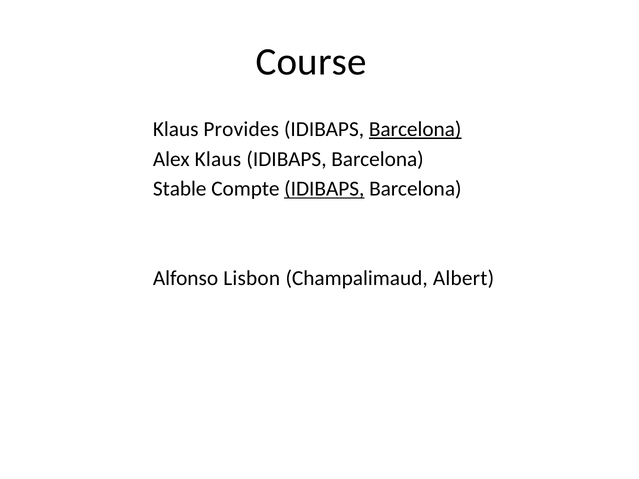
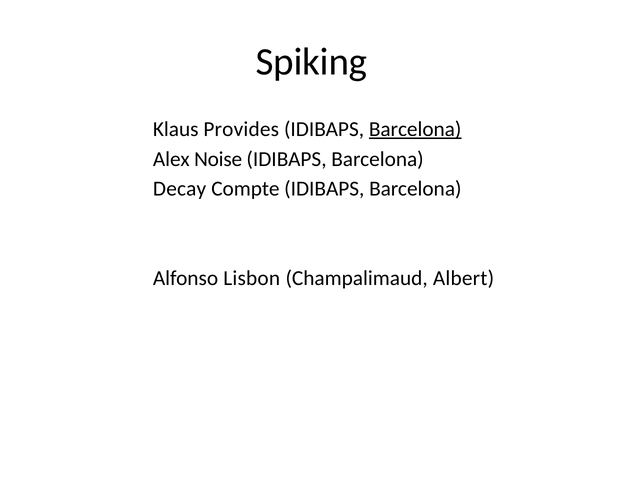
Course: Course -> Spiking (311, 62)
Alex Klaus: Klaus -> Noise (218, 159)
Stable: Stable -> Decay (180, 189)
IDIBAPS underline: present -> none (324, 189)
